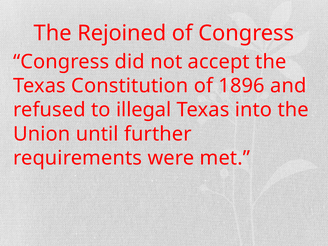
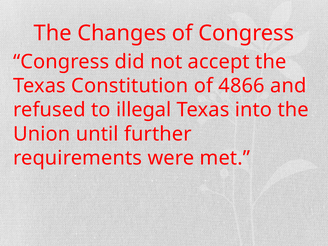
Rejoined: Rejoined -> Changes (122, 33)
1896: 1896 -> 4866 (242, 86)
